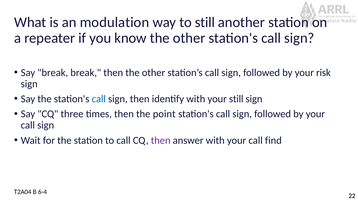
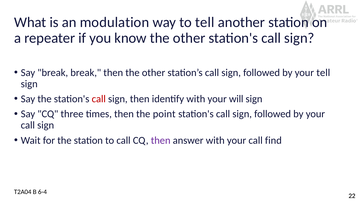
to still: still -> tell (205, 22)
your risk: risk -> tell (323, 72)
call colour: blue -> red (99, 99)
your still: still -> will (236, 99)
